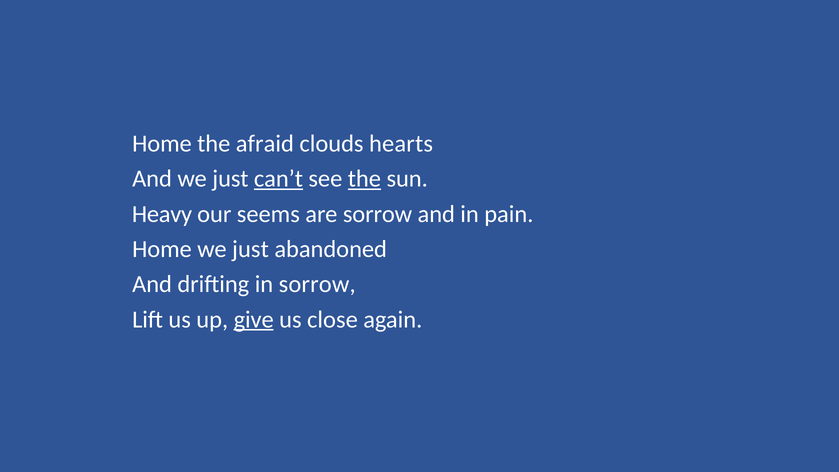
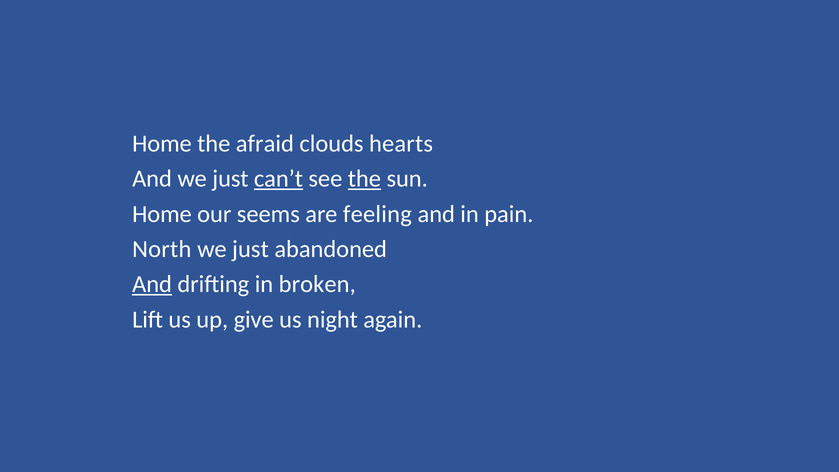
Heavy: Heavy -> Home (162, 214)
are sorrow: sorrow -> feeling (377, 214)
Home: Home -> North (162, 249)
And underline: none -> present (152, 284)
in sorrow: sorrow -> broken (317, 284)
give underline: present -> none (254, 319)
close: close -> night (333, 319)
